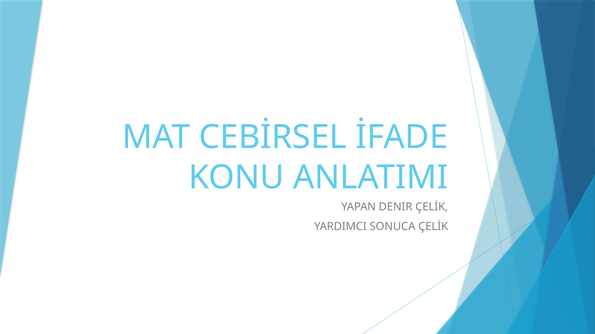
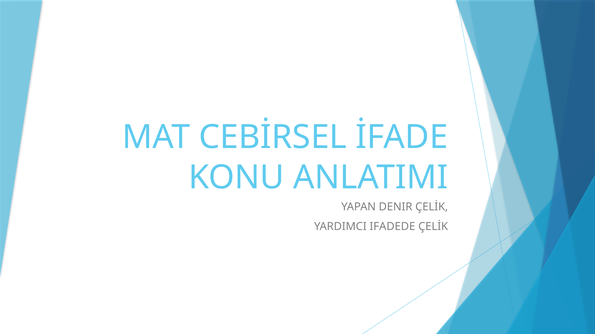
SONUCA: SONUCA -> IFADEDE (392, 227)
